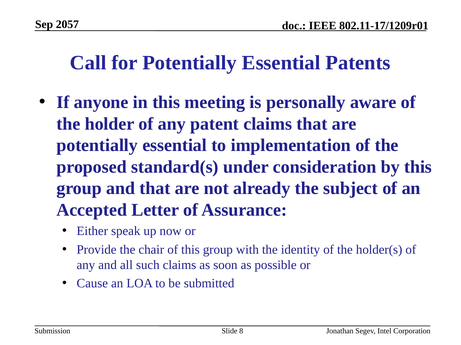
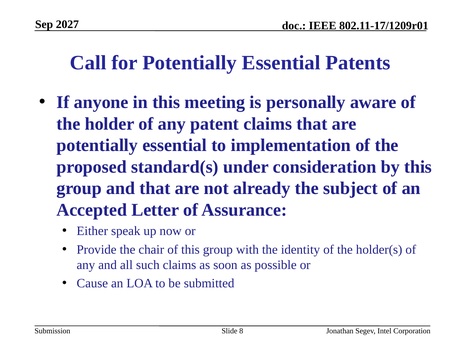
2057: 2057 -> 2027 (67, 24)
